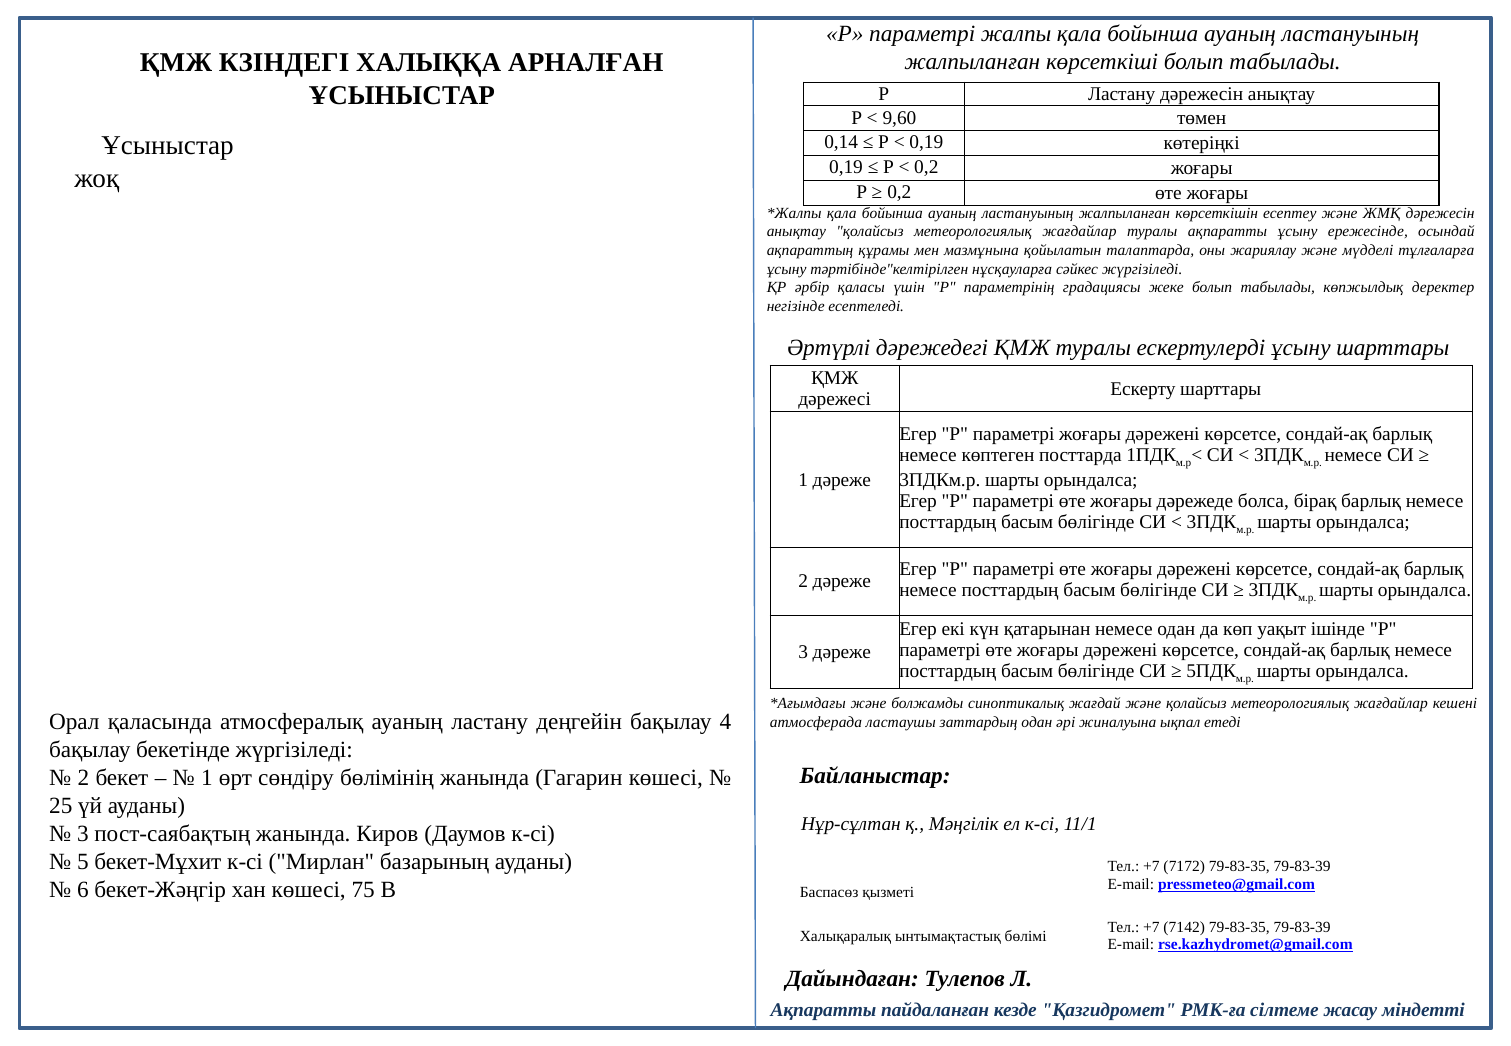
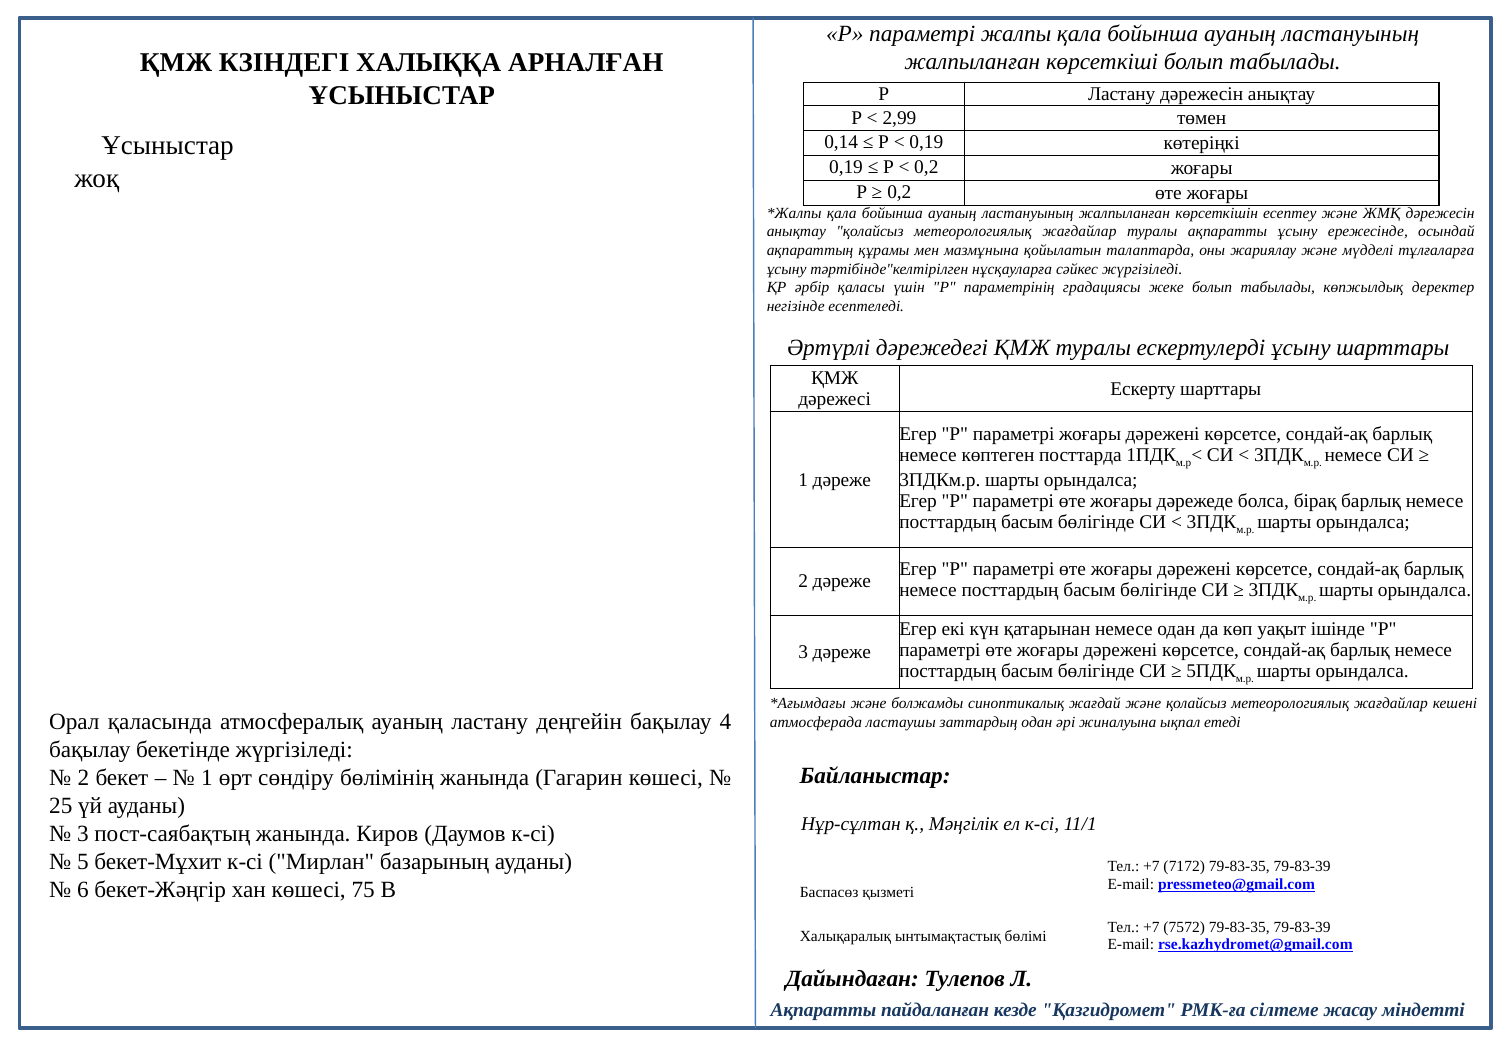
9,60: 9,60 -> 2,99 (899, 118)
7142: 7142 -> 7572 (1184, 927)
